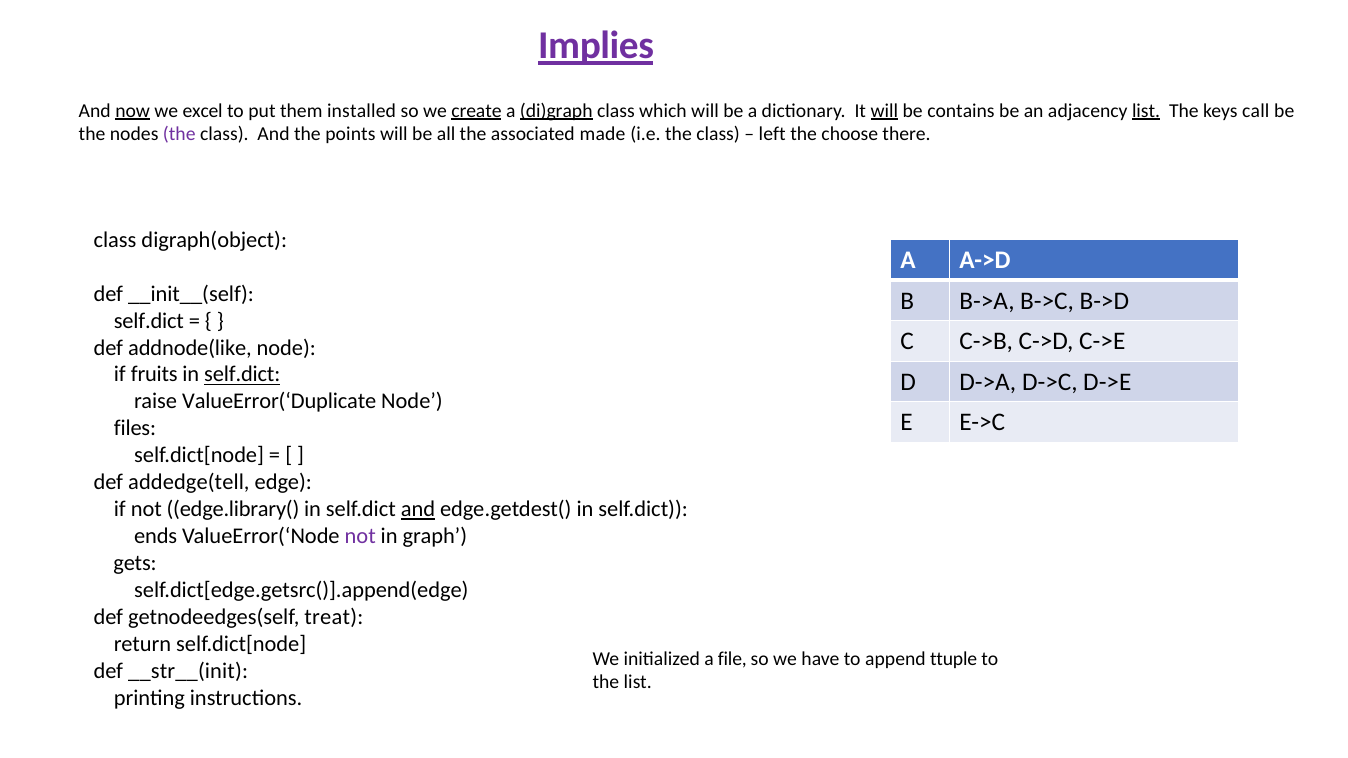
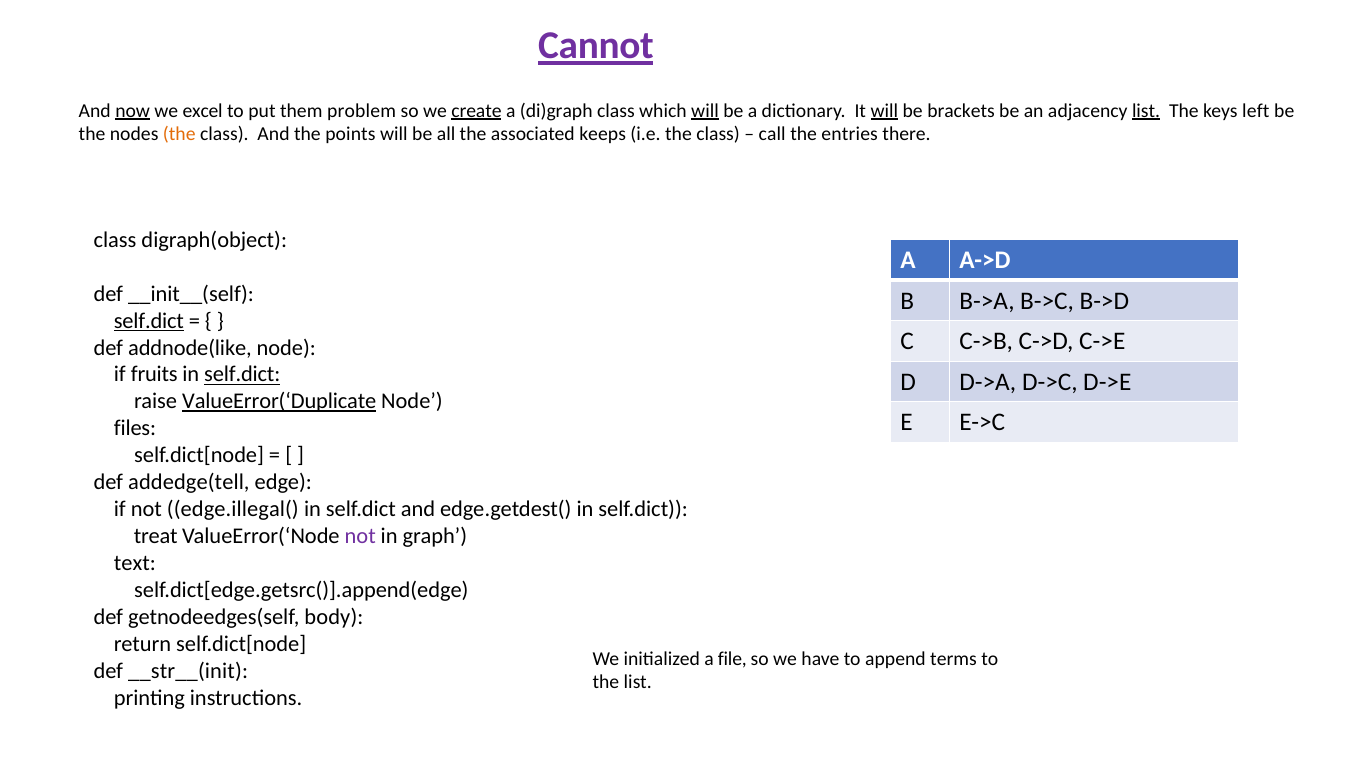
Implies: Implies -> Cannot (596, 46)
installed: installed -> problem (362, 111)
di)graph underline: present -> none (556, 111)
will underline: none -> present (705, 111)
contains: contains -> brackets (961, 111)
call: call -> left (1256, 111)
the colour: purple -> orange (179, 134)
made: made -> keeps (603, 134)
left: left -> call (772, 134)
choose: choose -> entries (850, 134)
self.dict underline: none -> present (149, 321)
ValueError(‘Duplicate underline: none -> present (279, 402)
edge.library(: edge.library( -> edge.illegal( (233, 509)
and underline: present -> none (418, 509)
ends: ends -> treat (156, 536)
gets: gets -> text (135, 563)
treat: treat -> body (334, 617)
ttuple: ttuple -> terms (954, 659)
